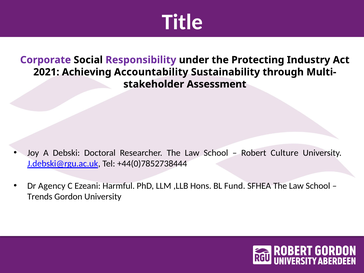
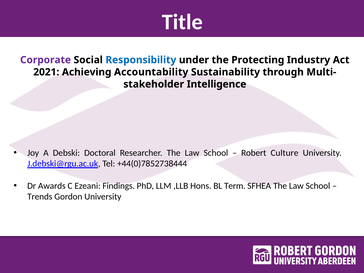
Responsibility colour: purple -> blue (141, 60)
Assessment: Assessment -> Intelligence (217, 84)
Agency: Agency -> Awards (52, 186)
Harmful: Harmful -> Findings (119, 186)
Fund: Fund -> Term (235, 186)
